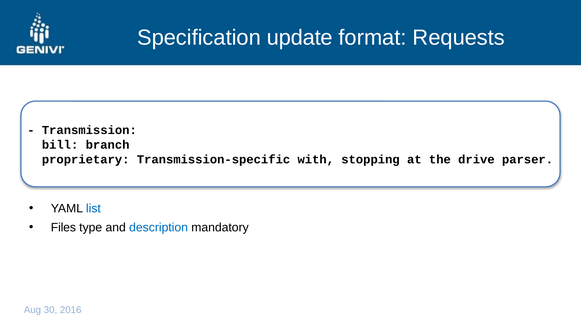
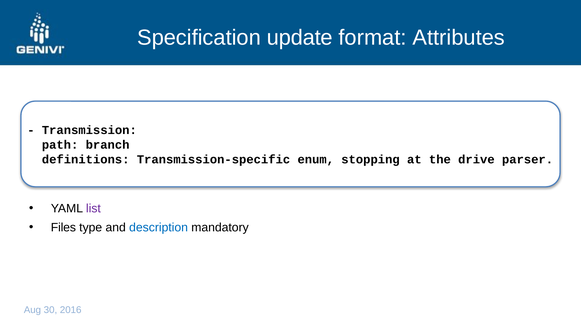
Requests: Requests -> Attributes (459, 38)
bill: bill -> path (60, 145)
proprietary: proprietary -> definitions (86, 159)
with: with -> enum (316, 159)
list colour: blue -> purple (93, 209)
